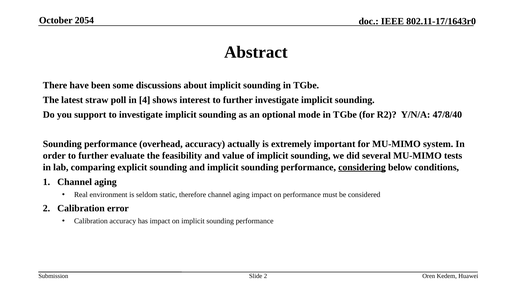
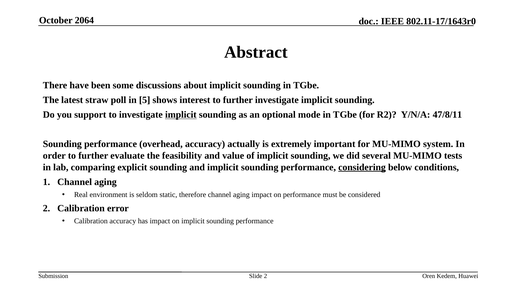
2054: 2054 -> 2064 (84, 20)
4: 4 -> 5 (145, 100)
implicit underline: none -> present (181, 115)
47/8/40: 47/8/40 -> 47/8/11 (447, 115)
